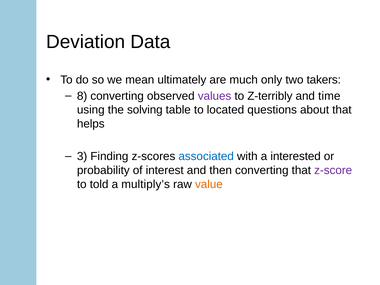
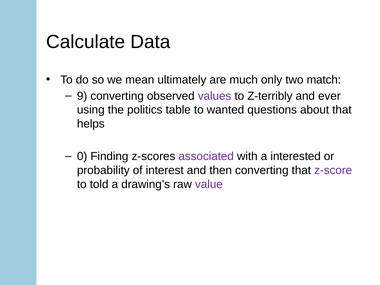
Deviation: Deviation -> Calculate (86, 42)
takers: takers -> match (324, 80)
8: 8 -> 9 (82, 96)
time: time -> ever (329, 96)
solving: solving -> politics (145, 110)
located: located -> wanted (225, 110)
3: 3 -> 0 (82, 156)
associated colour: blue -> purple (206, 156)
multiply’s: multiply’s -> drawing’s (146, 184)
value colour: orange -> purple (209, 184)
